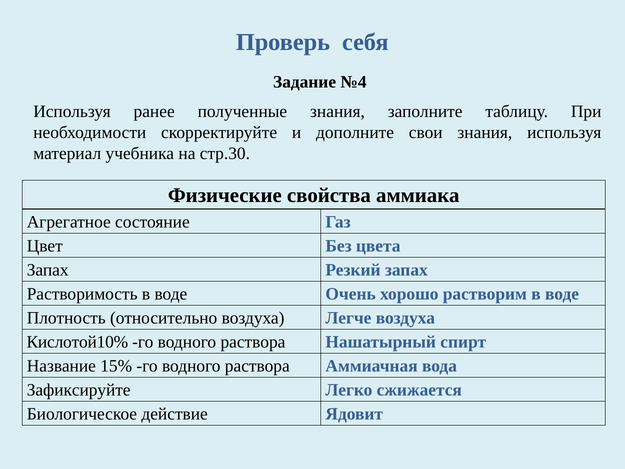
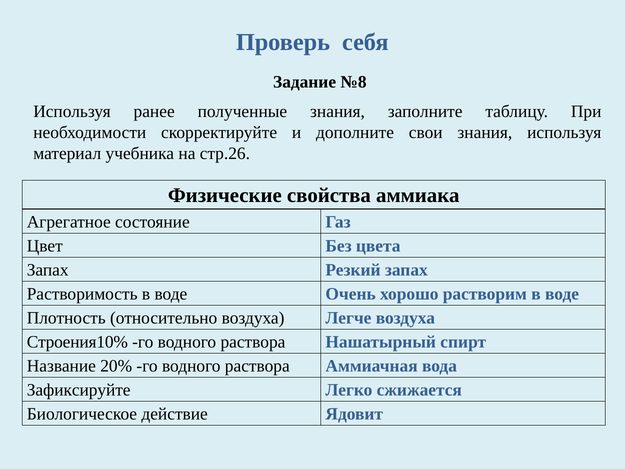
№4: №4 -> №8 (354, 82)
стр.30: стр.30 -> стр.26 (225, 153)
Кислотой10%: Кислотой10% -> Строения10% (77, 342)
15%: 15% -> 20% (116, 366)
